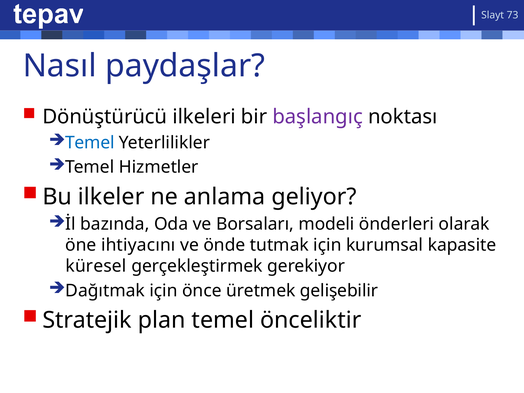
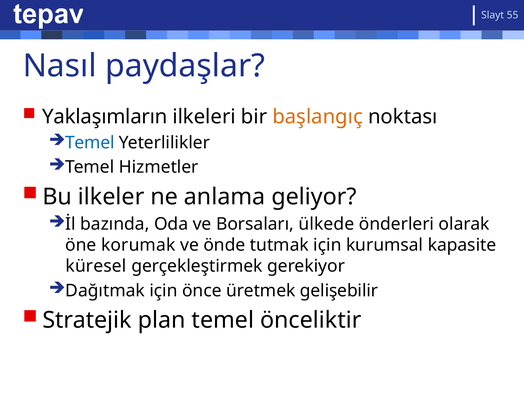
73: 73 -> 55 (513, 15)
Dönüştürücü: Dönüştürücü -> Yaklaşımların (105, 117)
başlangıç colour: purple -> orange (318, 117)
modeli: modeli -> ülkede (326, 224)
ihtiyacını: ihtiyacını -> korumak (138, 245)
